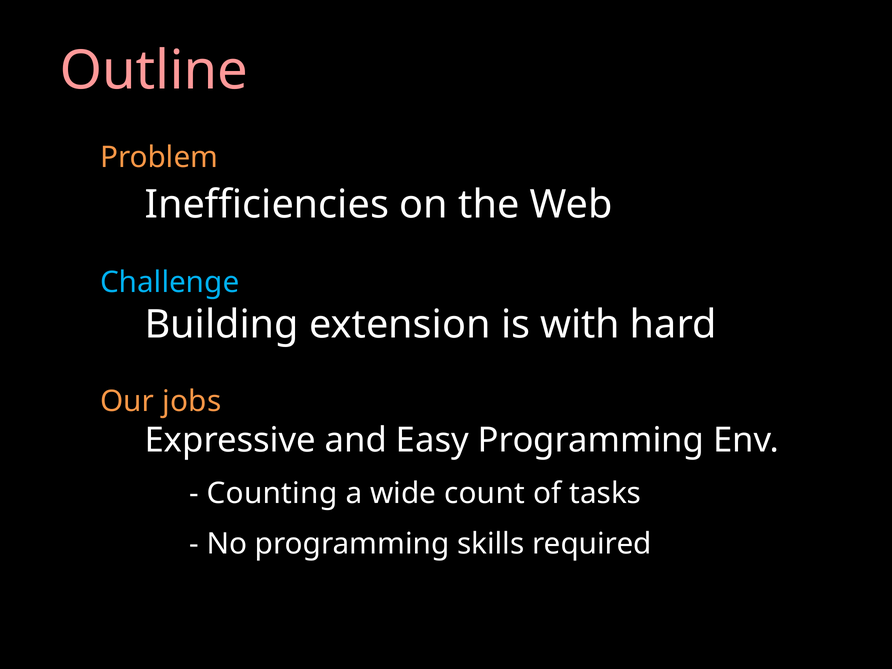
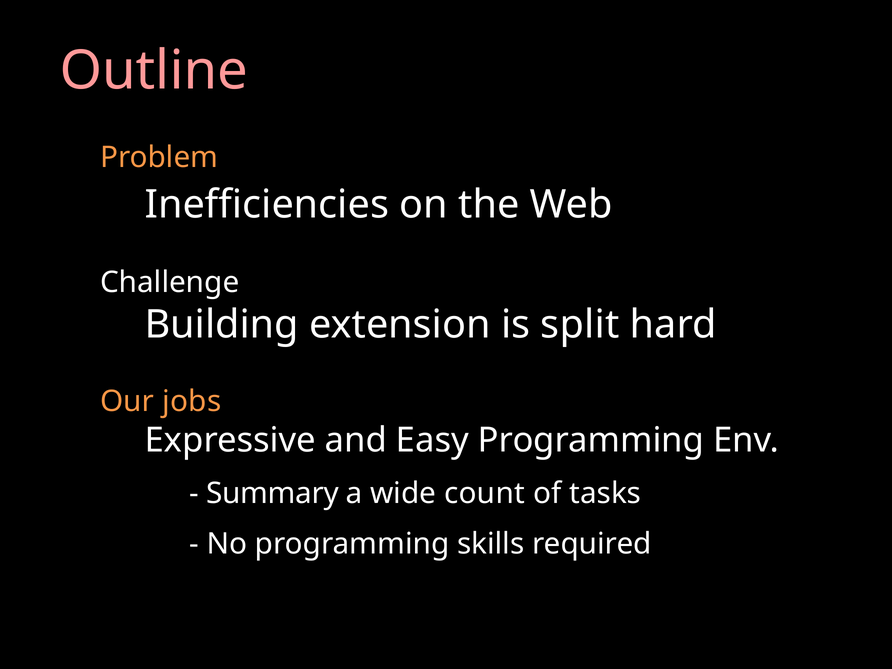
Challenge colour: light blue -> white (170, 282)
with: with -> split (580, 325)
Counting: Counting -> Summary (272, 493)
